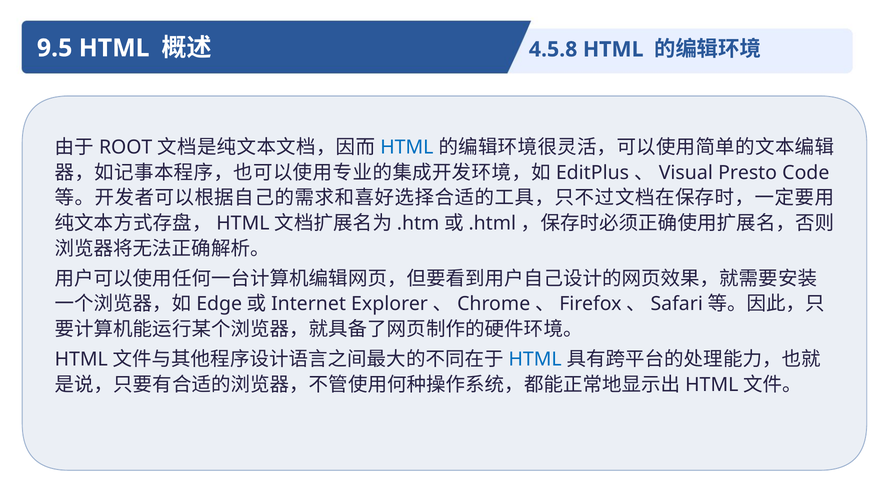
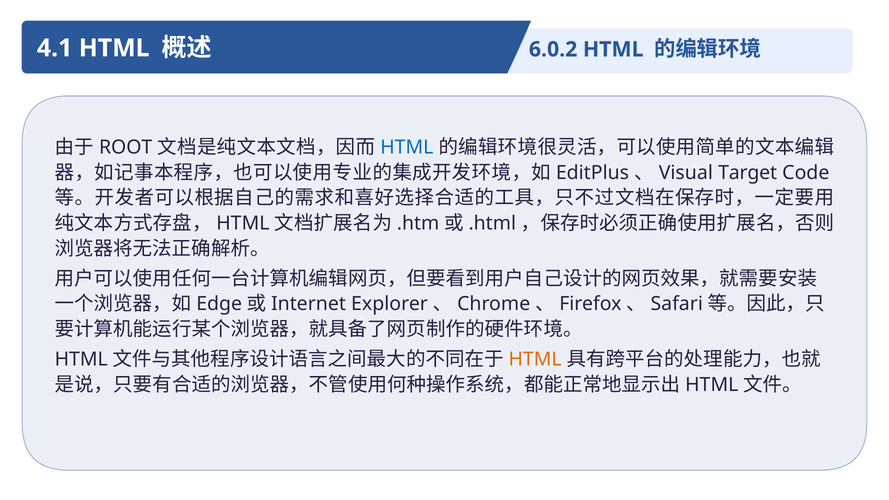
9.5: 9.5 -> 4.1 (55, 48)
4.5.8: 4.5.8 -> 6.0.2 (553, 49)
Presto: Presto -> Target (748, 173)
HTML colour: blue -> orange (535, 359)
